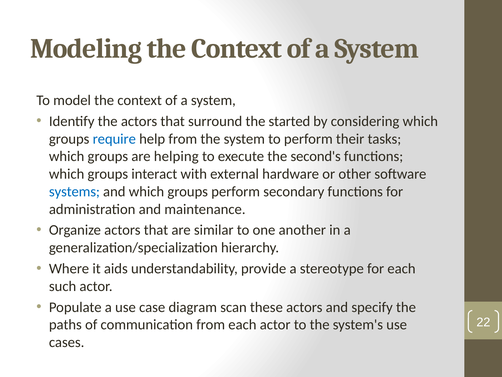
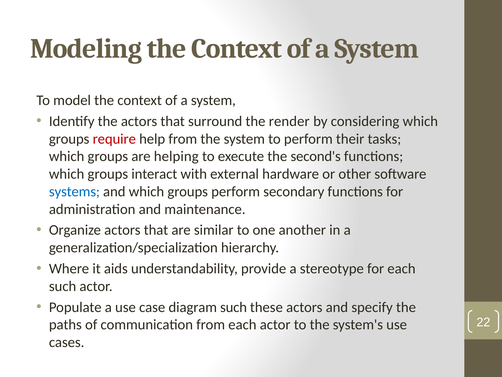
started: started -> render (289, 121)
require colour: blue -> red (114, 139)
diagram scan: scan -> such (234, 307)
